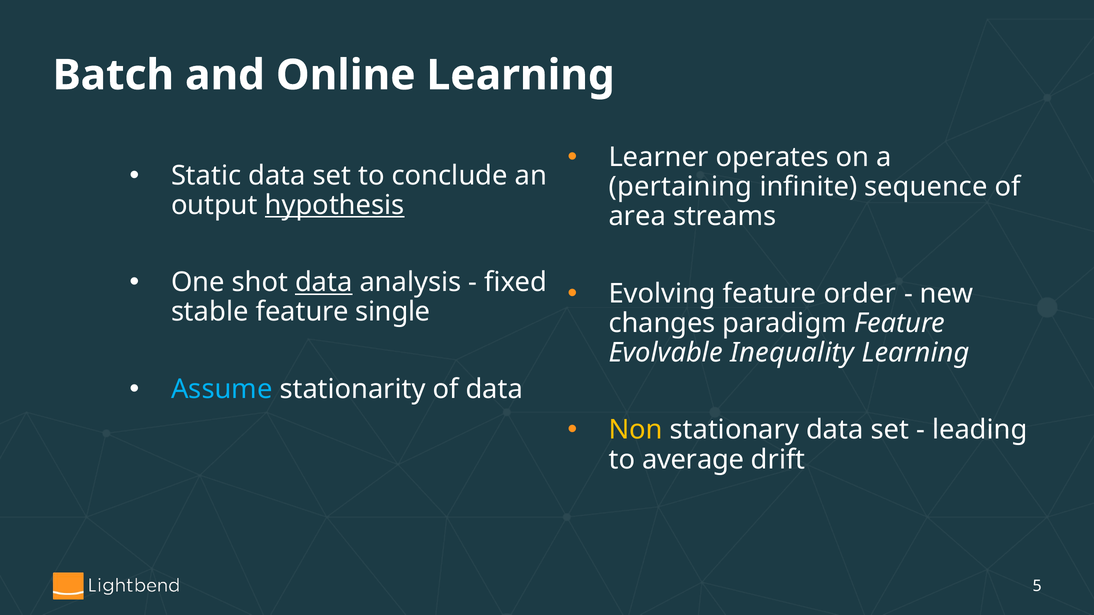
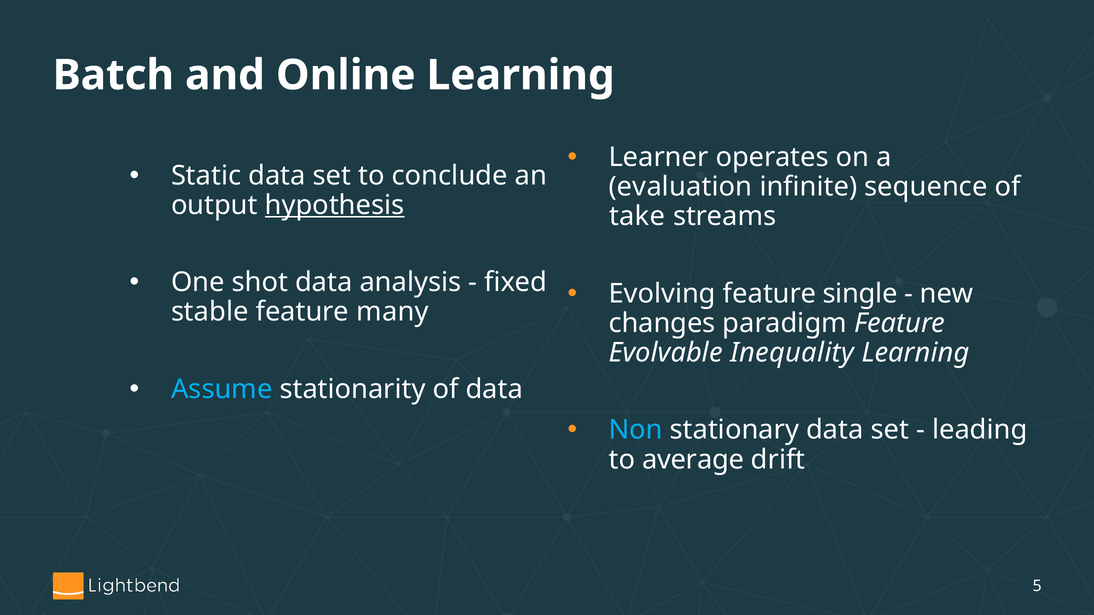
pertaining: pertaining -> evaluation (680, 187)
area: area -> take (637, 217)
data underline: present -> none (324, 283)
order: order -> single (860, 294)
single: single -> many (393, 312)
Non colour: yellow -> light blue (636, 430)
